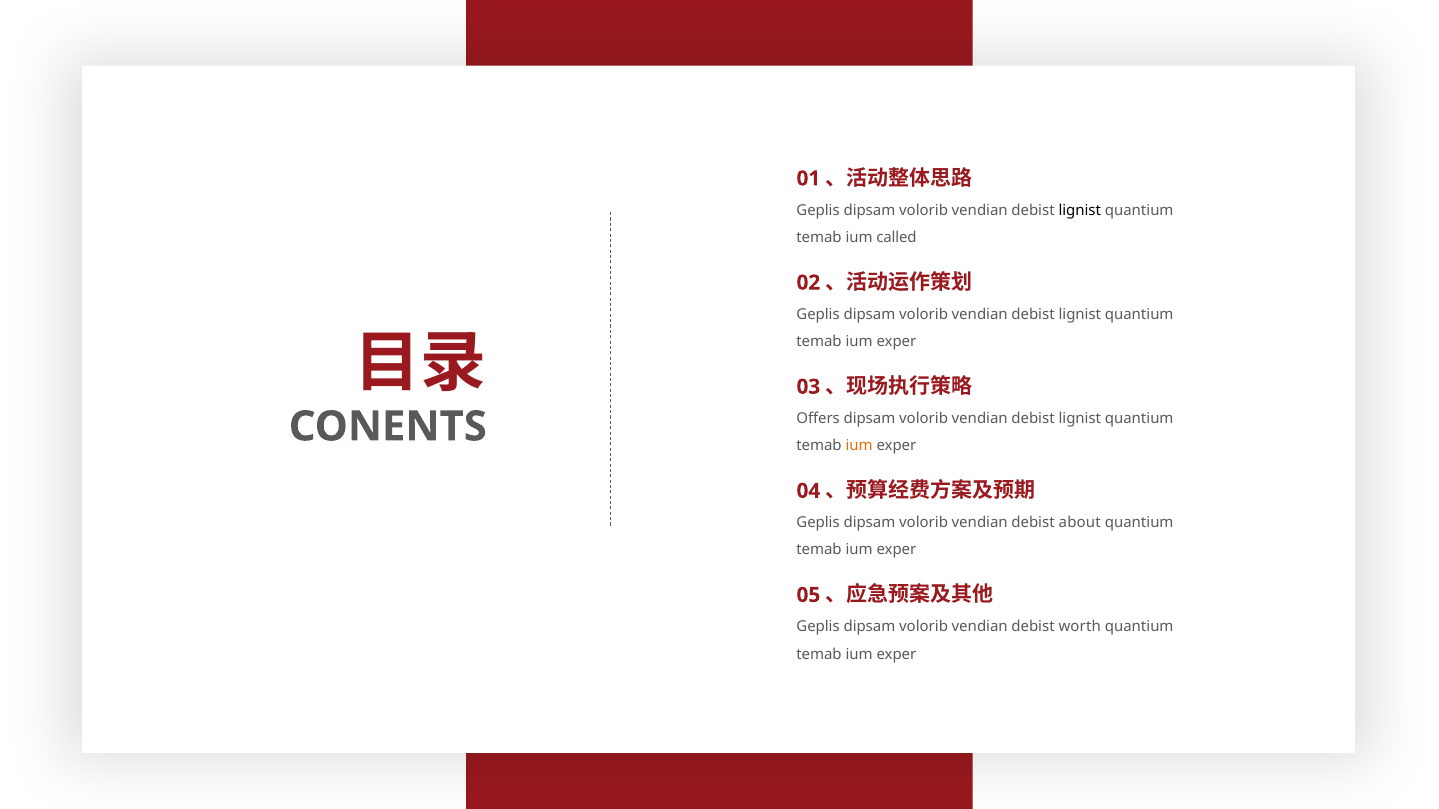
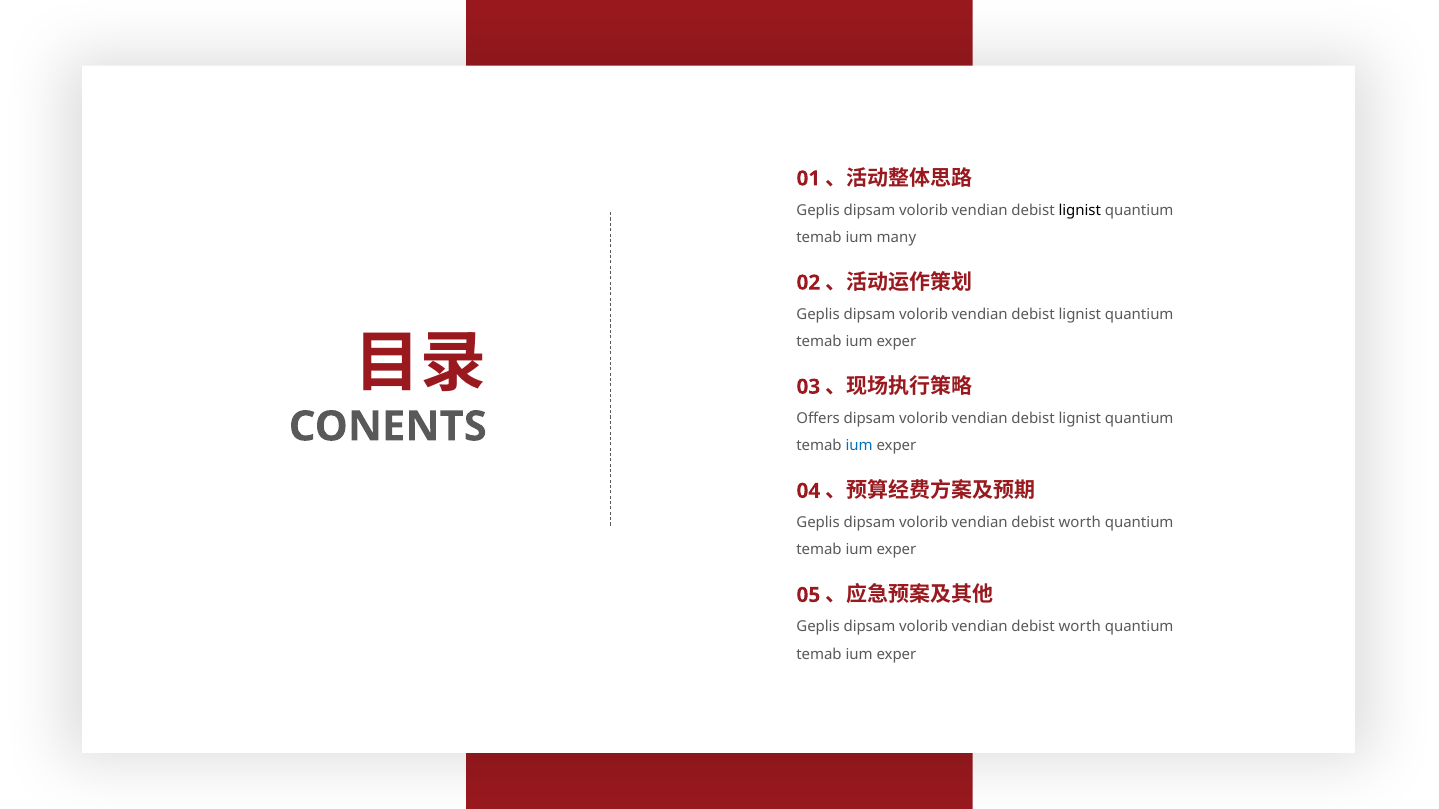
called: called -> many (896, 238)
ium colour: orange -> blue (859, 446)
about: about -> worth (1080, 523)
